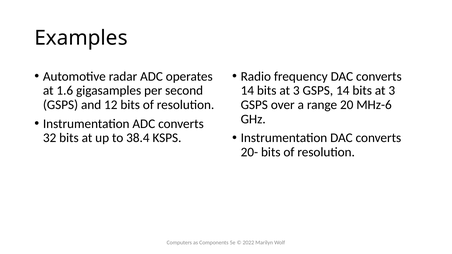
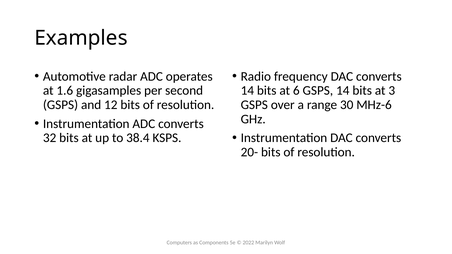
3: 3 -> 6 (296, 91)
20: 20 -> 30 (347, 105)
